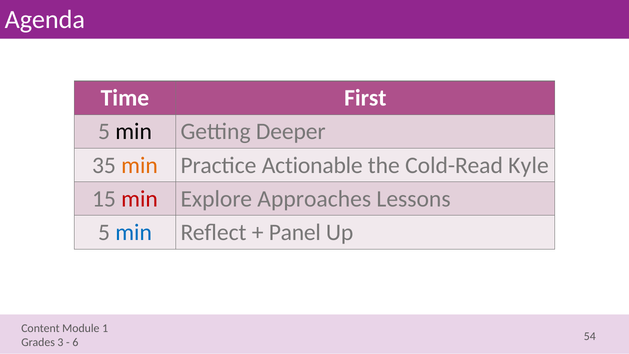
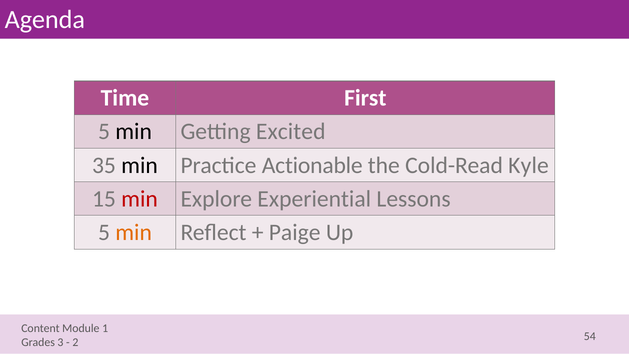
Deeper: Deeper -> Excited (291, 132)
min colour: orange -> black (139, 165)
Approaches: Approaches -> Experiential (314, 199)
min colour: blue -> orange (134, 232)
Panel: Panel -> Paige (295, 232)
6: 6 -> 2 (75, 342)
